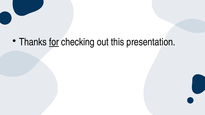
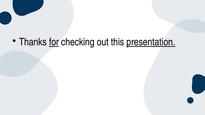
presentation underline: none -> present (151, 42)
